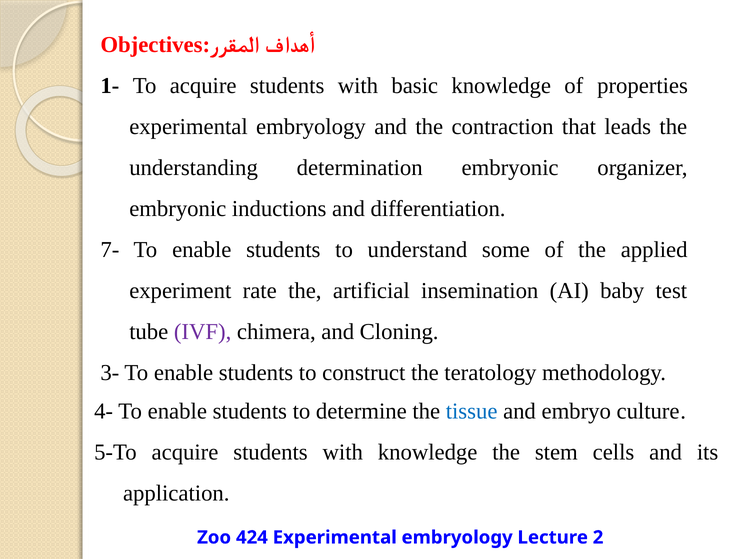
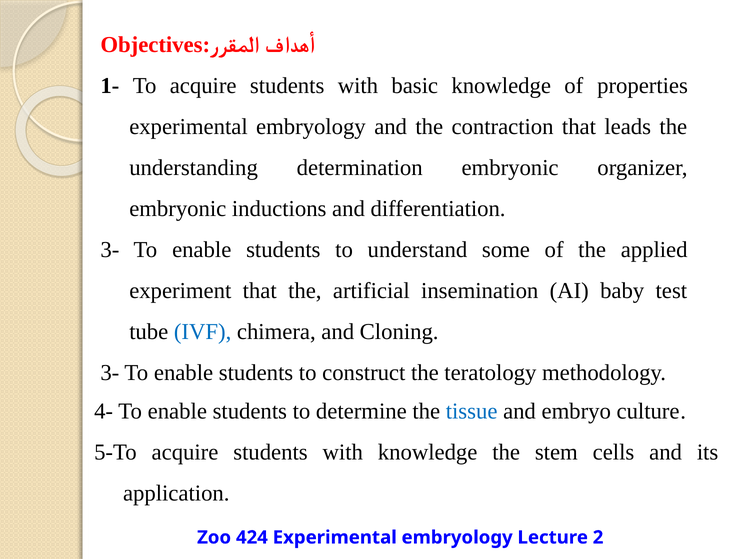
7-: 7- -> 3- (110, 250)
experiment rate: rate -> that (260, 291)
IVF colour: purple -> blue (203, 332)
